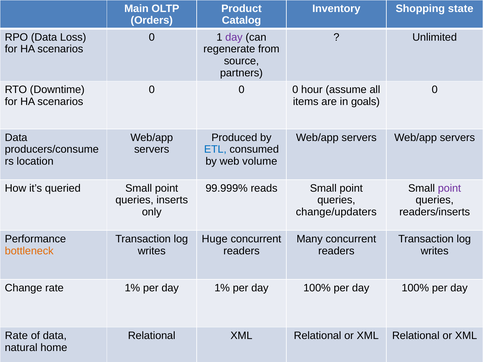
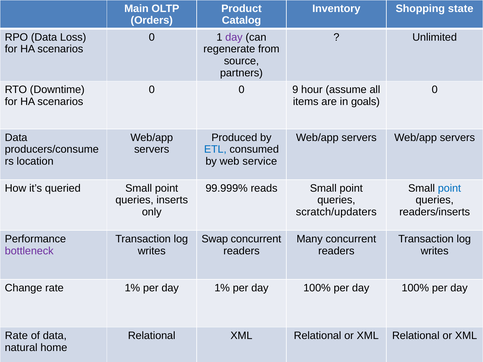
0 0 0: 0 -> 9 (295, 90)
volume: volume -> service (260, 161)
point colour: purple -> blue (449, 188)
change/updaters: change/updaters -> scratch/updaters (336, 212)
Huge: Huge -> Swap (215, 239)
bottleneck colour: orange -> purple (29, 251)
